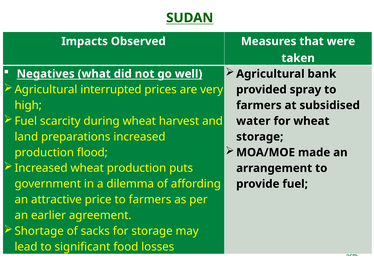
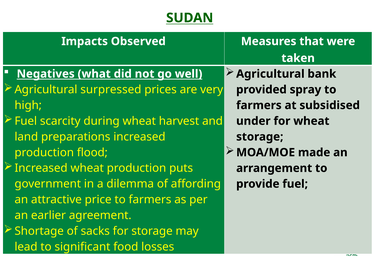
interrupted: interrupted -> surpressed (111, 90)
water: water -> under (253, 121)
